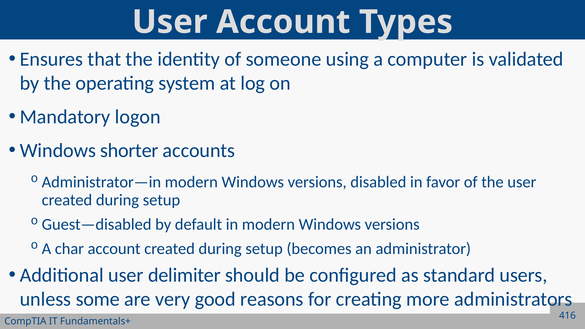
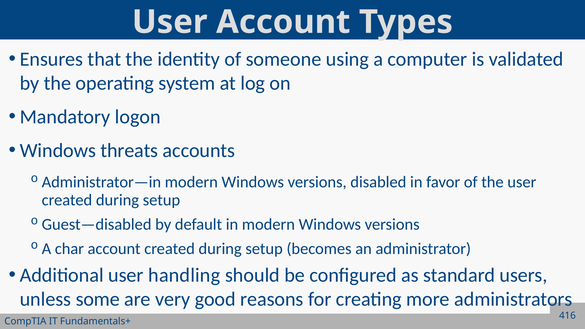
shorter: shorter -> threats (129, 151)
delimiter: delimiter -> handling (184, 275)
